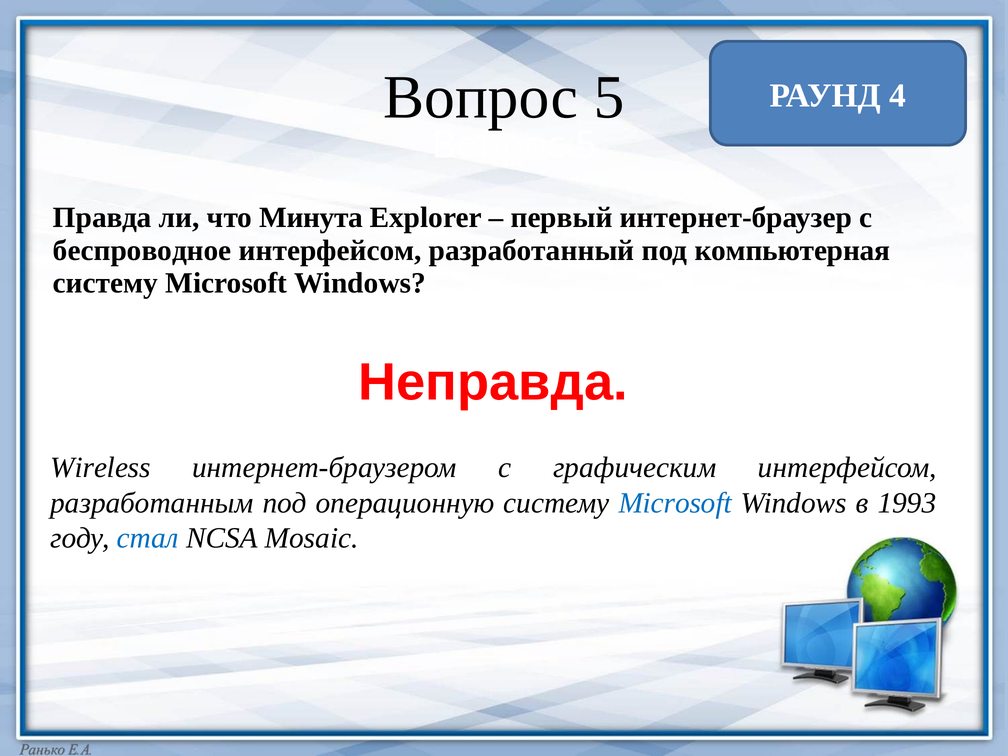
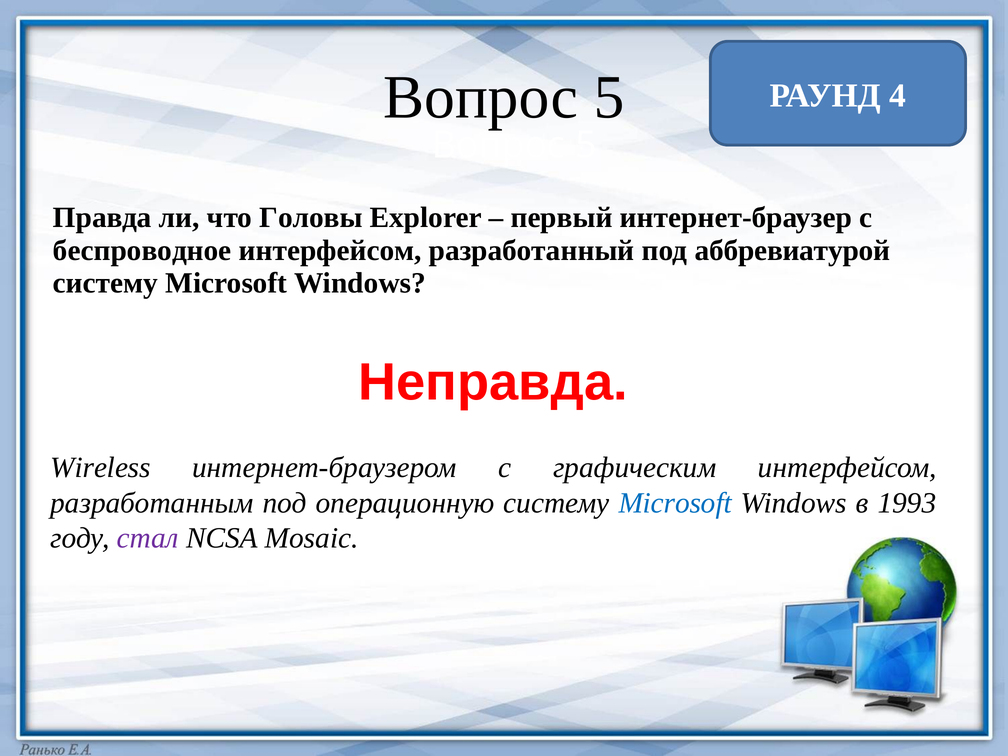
Минута: Минута -> Головы (311, 218)
компьютерная: компьютерная -> аббревиатурой (792, 250)
стал colour: blue -> purple (148, 538)
